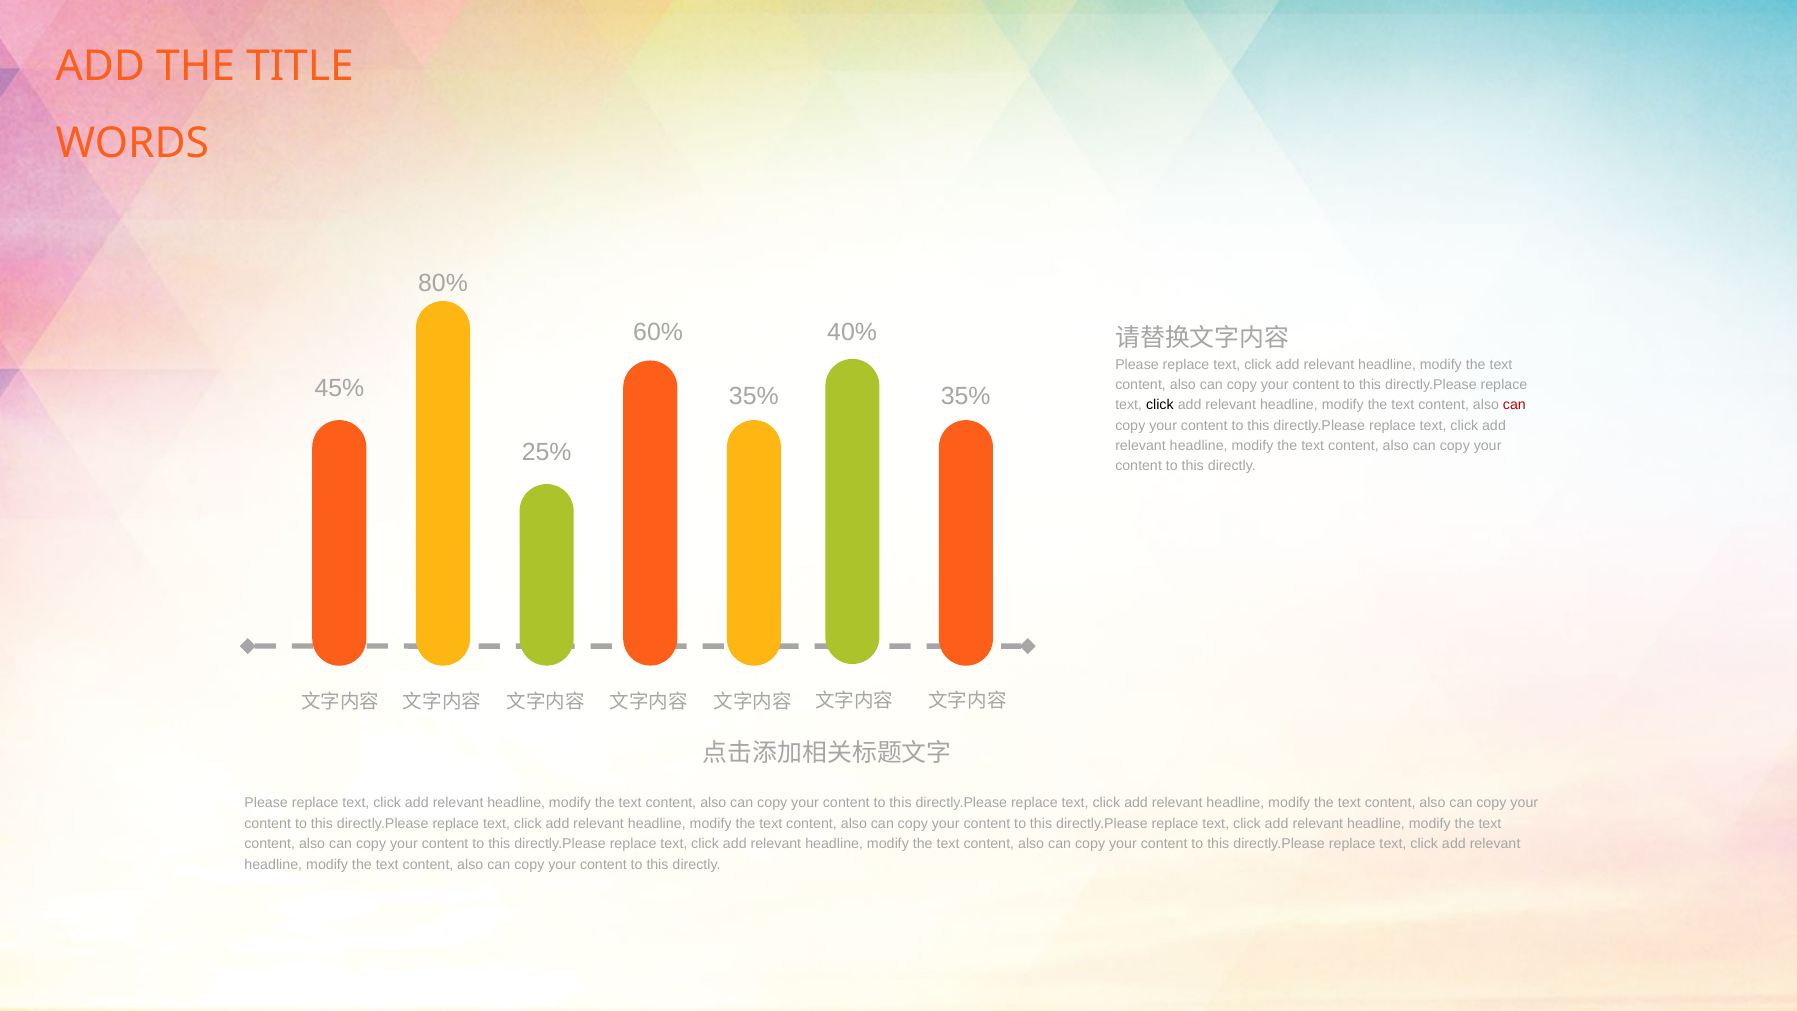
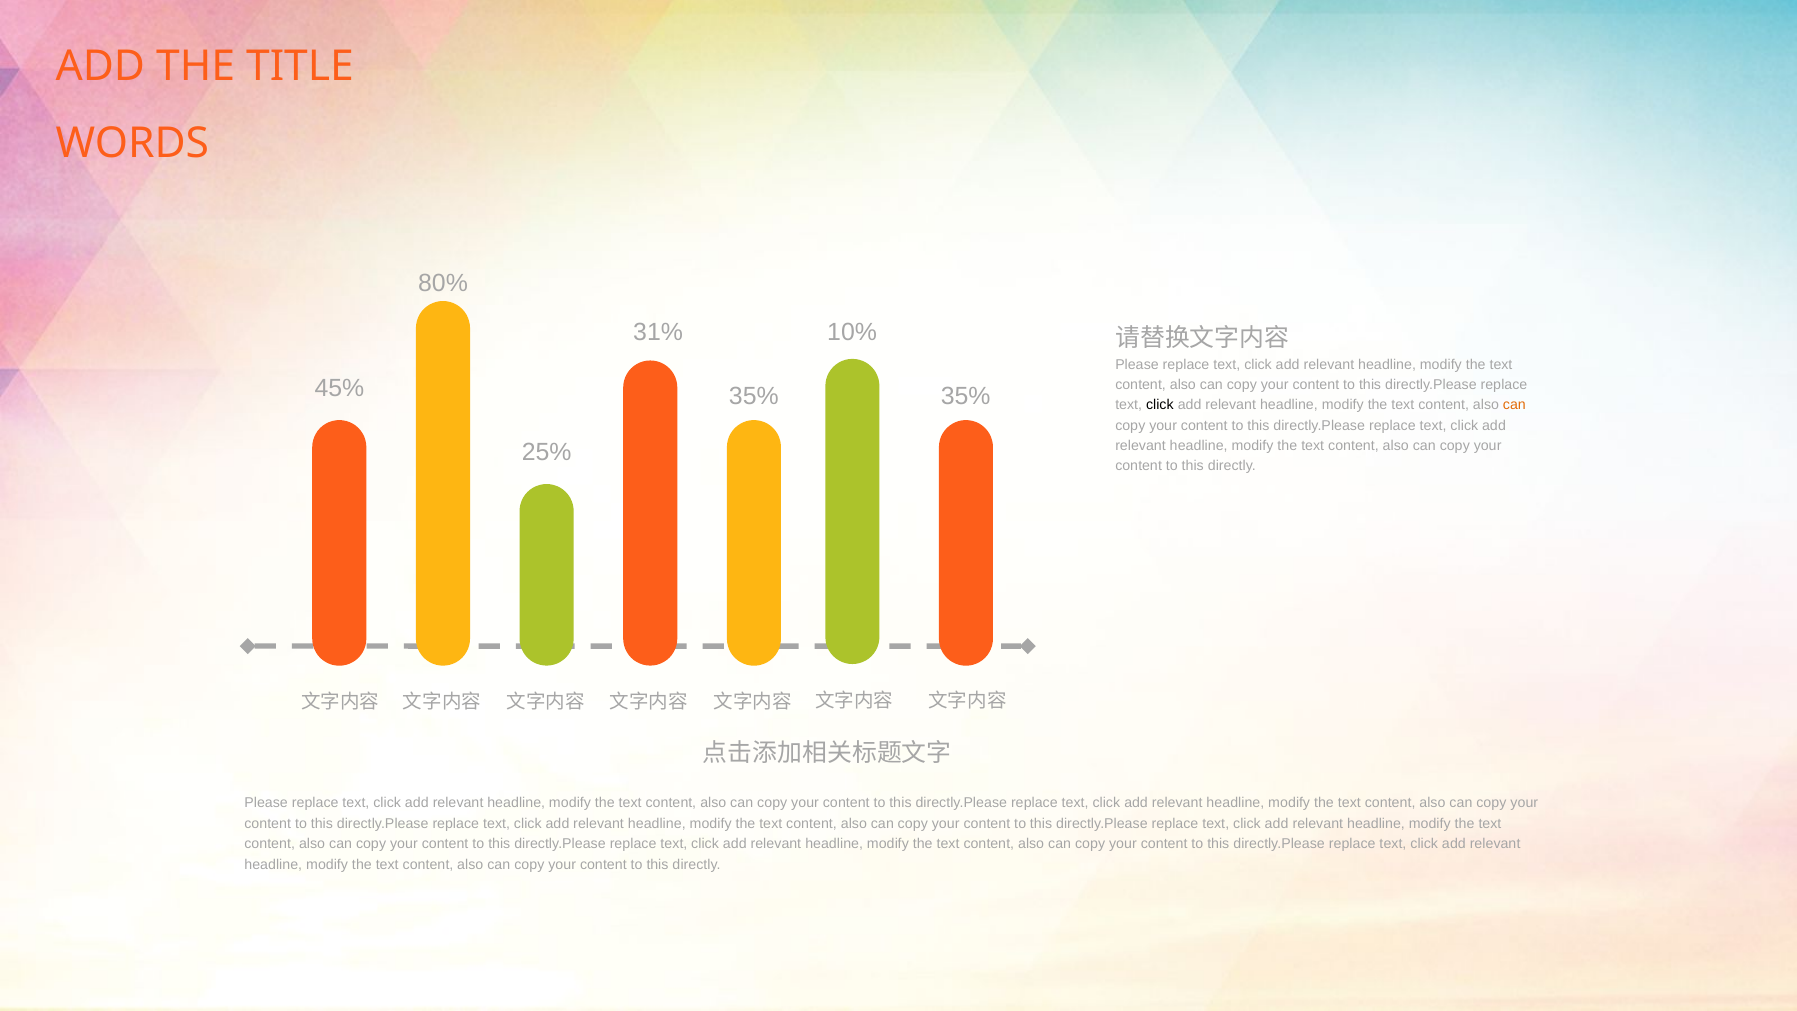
40%: 40% -> 10% (852, 332)
60%: 60% -> 31% (658, 332)
can colour: red -> orange (1514, 405)
